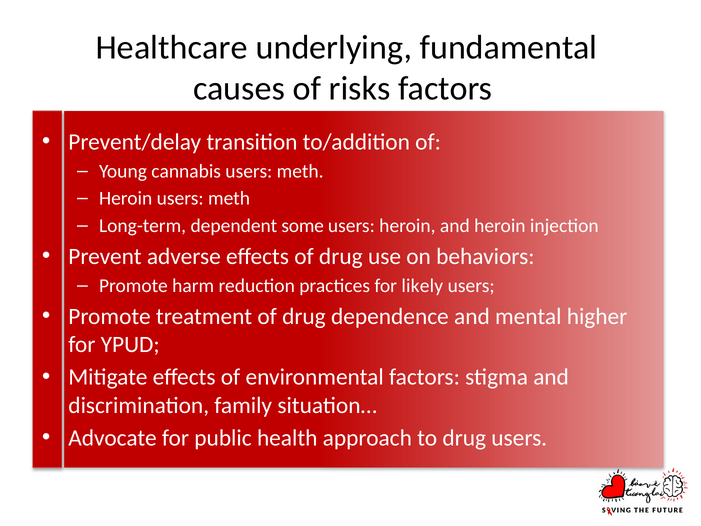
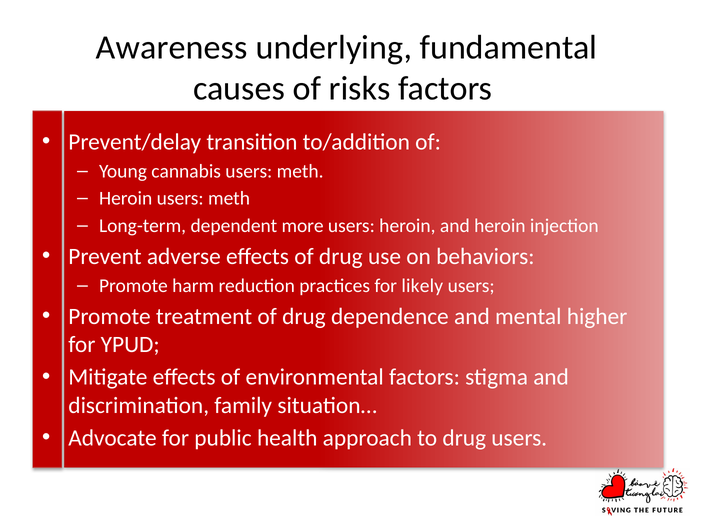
Healthcare: Healthcare -> Awareness (172, 47)
some: some -> more (303, 226)
